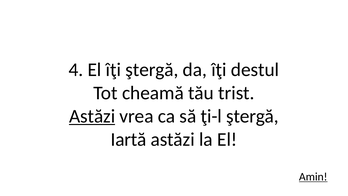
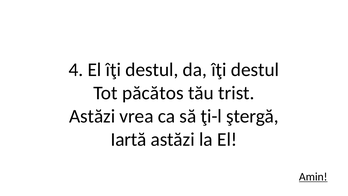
El îţi ştergă: ştergă -> destul (152, 70)
cheamă: cheamă -> păcătos (153, 93)
Astăzi underline: present -> none (92, 116)
